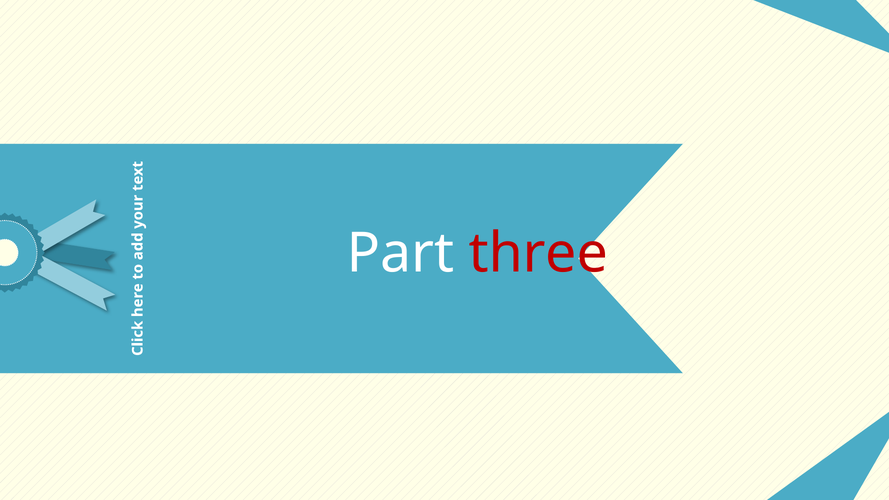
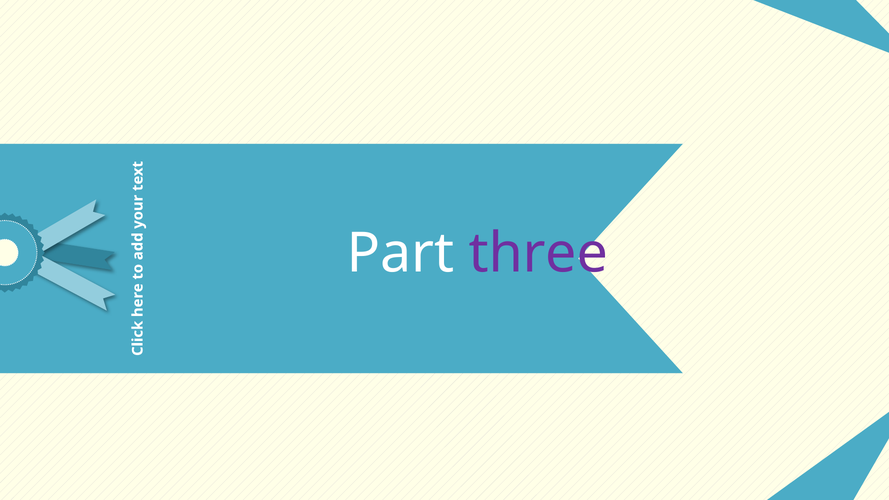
three colour: red -> purple (538, 253)
